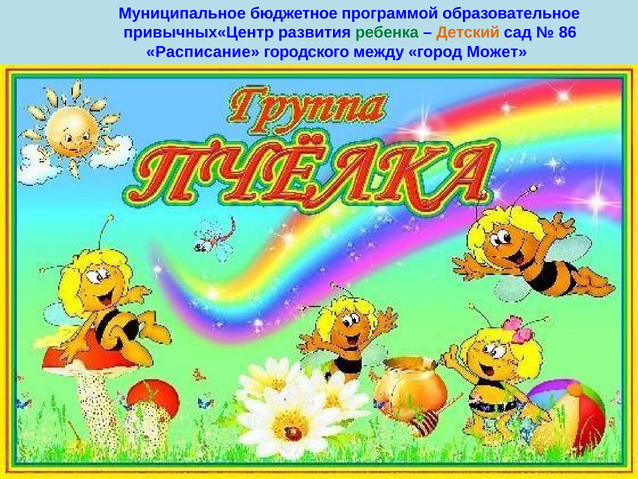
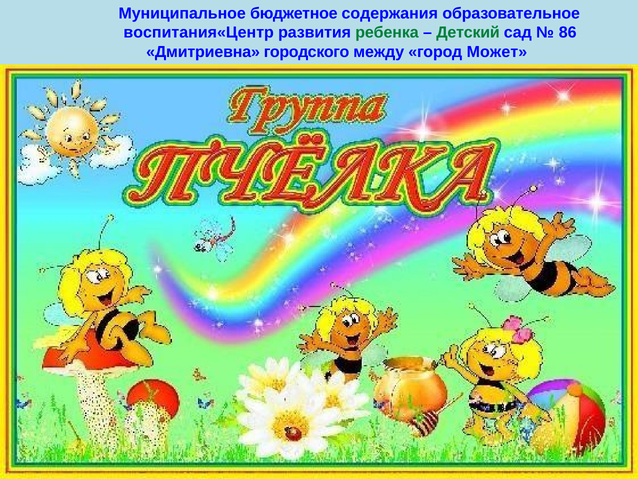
программой: программой -> содержания (390, 13)
привычных«Центр: привычных«Центр -> воспитания«Центр (199, 33)
Детский colour: orange -> green (468, 33)
Расписание: Расписание -> Дмитриевна (203, 52)
